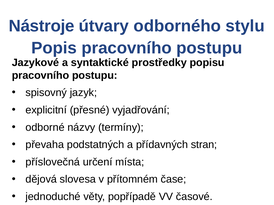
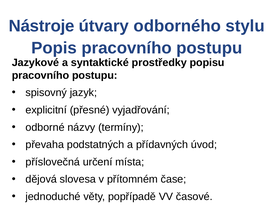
stran: stran -> úvod (204, 145)
